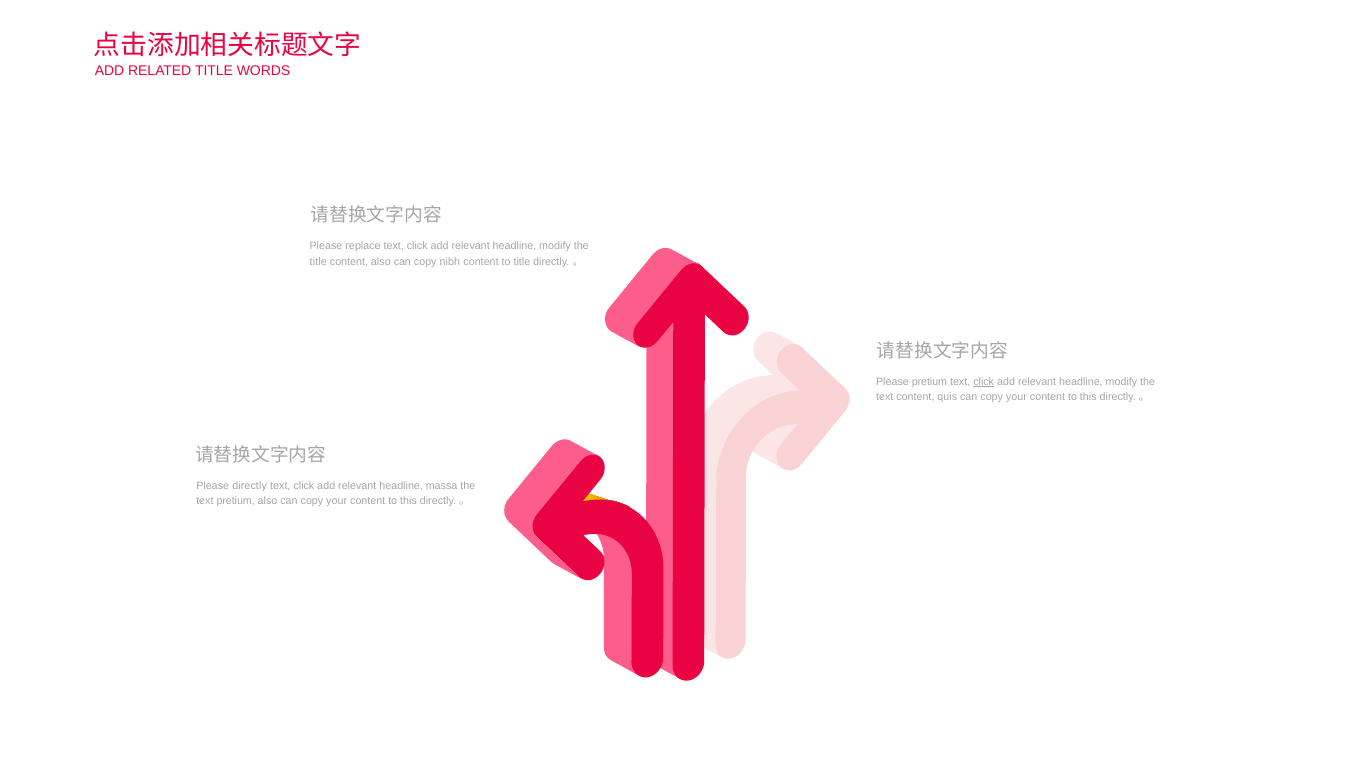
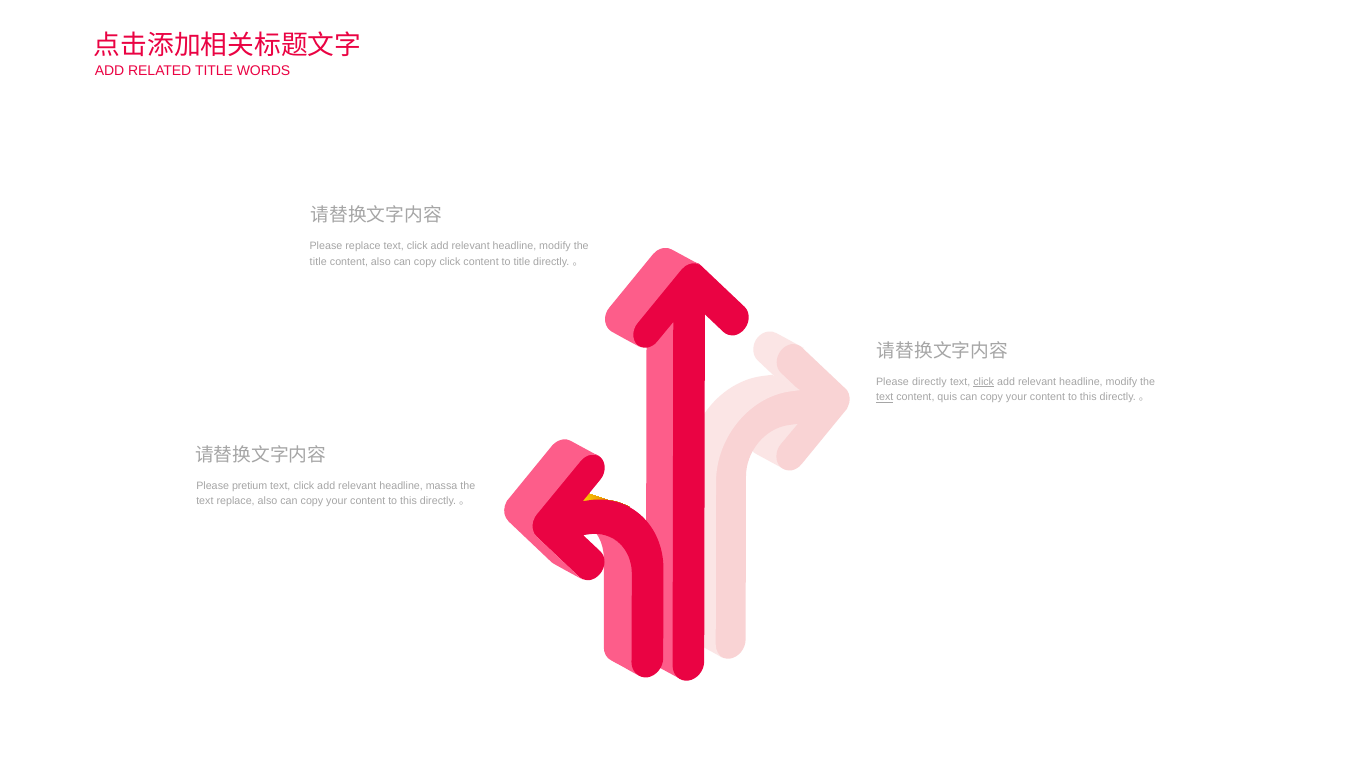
copy nibh: nibh -> click (450, 261)
Please pretium: pretium -> directly (929, 382)
text underline: none -> present (885, 397)
Please directly: directly -> pretium (250, 486)
text pretium: pretium -> replace (236, 501)
